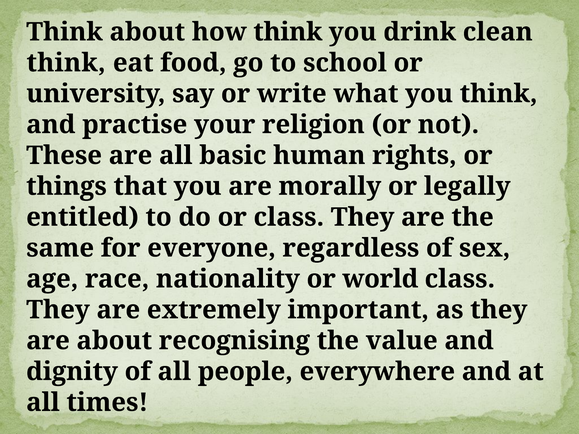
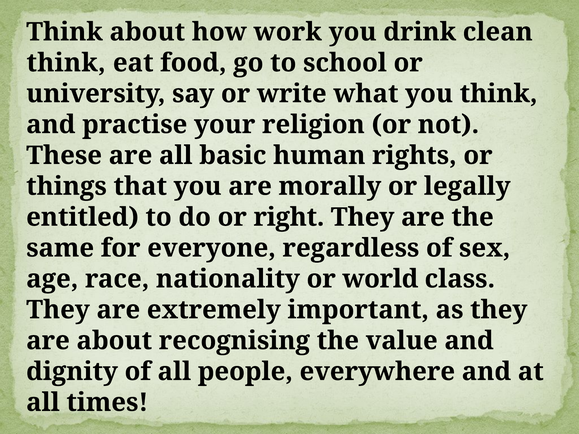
how think: think -> work (288, 32)
or class: class -> right (289, 217)
